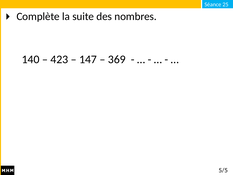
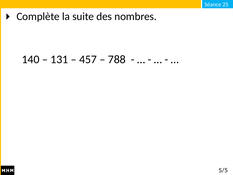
423: 423 -> 131 (59, 59)
147: 147 -> 457 (88, 59)
369: 369 -> 788 (117, 59)
